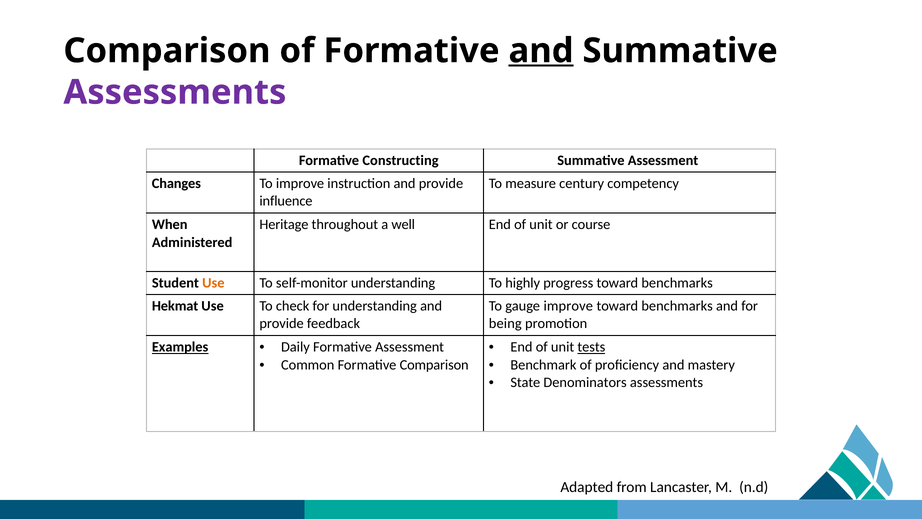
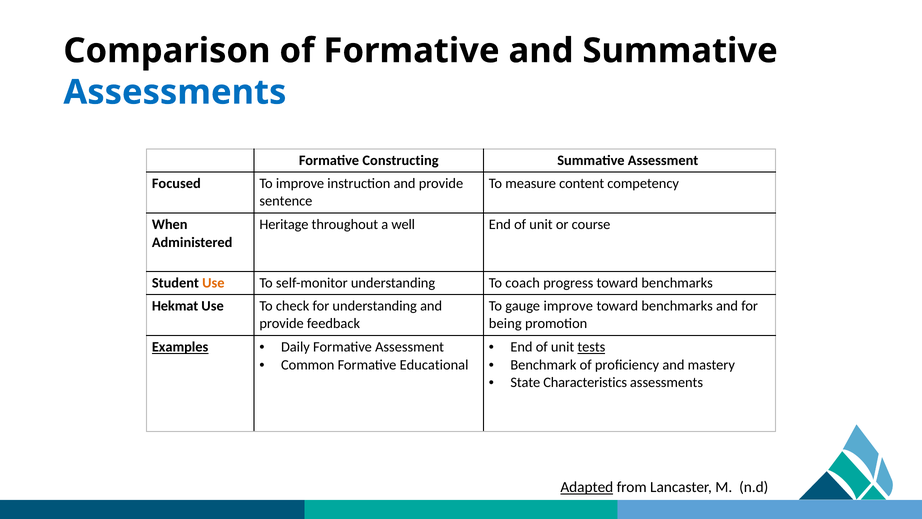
and underline: present -> none (541, 51)
Assessments colour: purple -> blue (175, 92)
Changes: Changes -> Focused (176, 183)
century: century -> content (582, 183)
influence: influence -> sentence (286, 201)
highly: highly -> coach (523, 283)
Formative Comparison: Comparison -> Educational (434, 365)
Denominators: Denominators -> Characteristics (585, 382)
Adapted underline: none -> present (587, 487)
